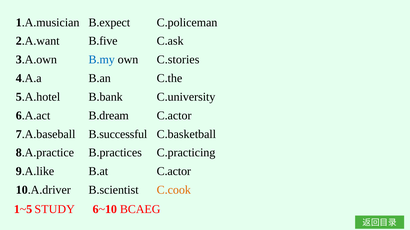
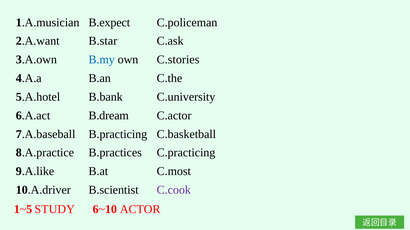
B.five: B.five -> B.star (103, 41)
B.successful: B.successful -> B.practicing (118, 134)
B.at C.actor: C.actor -> C.most (174, 172)
C.cook colour: orange -> purple (174, 190)
BCAEG: BCAEG -> ACTOR (140, 210)
